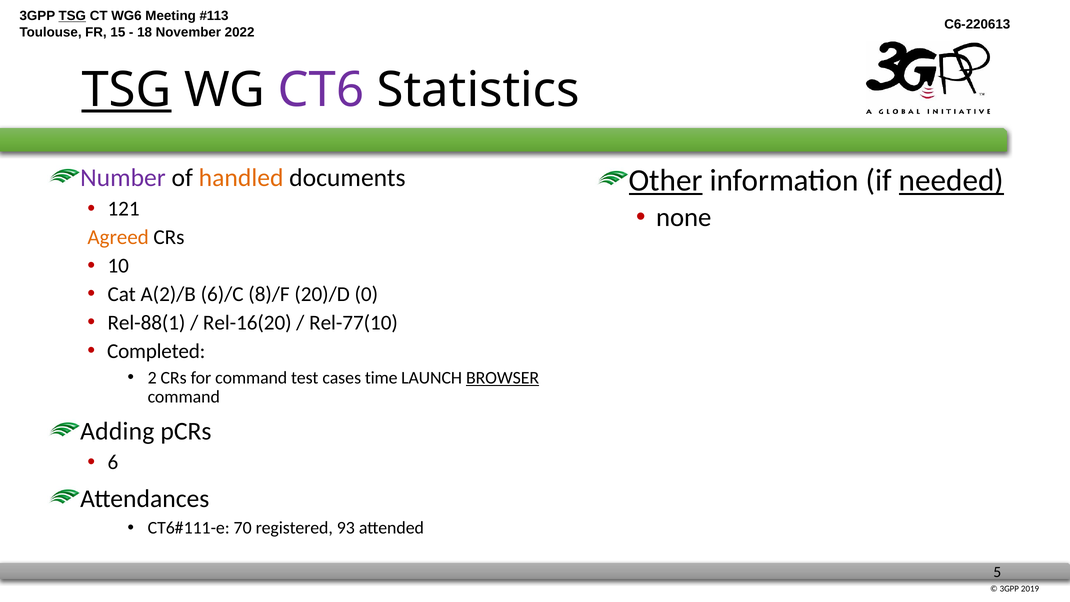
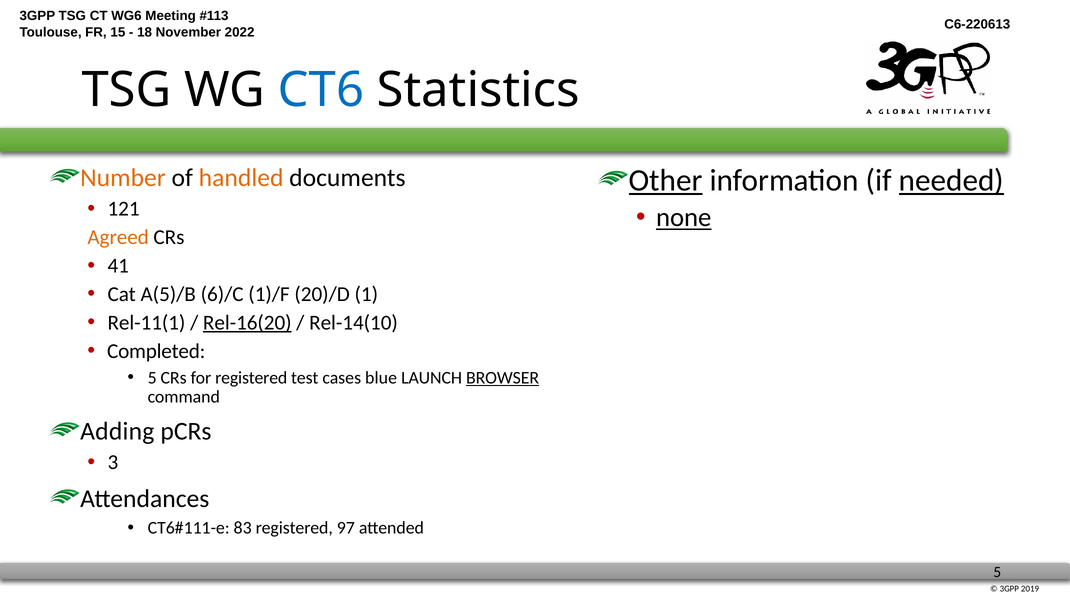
TSG underline: present -> none (72, 16)
TSG underline: present -> none (127, 90)
CT6 colour: purple -> blue (321, 90)
Number colour: purple -> orange (123, 178)
none underline: none -> present (684, 218)
10: 10 -> 41 (118, 266)
A(2)/B: A(2)/B -> A(5)/B (168, 294)
8)/F: 8)/F -> 1)/F (269, 294)
0: 0 -> 1 (366, 294)
Rel-88(1: Rel-88(1 -> Rel-11(1 (146, 323)
Rel-16(20 underline: none -> present (247, 323)
Rel-77(10: Rel-77(10 -> Rel-14(10 (354, 323)
2: 2 -> 5 (152, 378)
for command: command -> registered (251, 378)
time: time -> blue (381, 378)
6: 6 -> 3 (113, 462)
70: 70 -> 83 (243, 528)
93: 93 -> 97 (346, 528)
